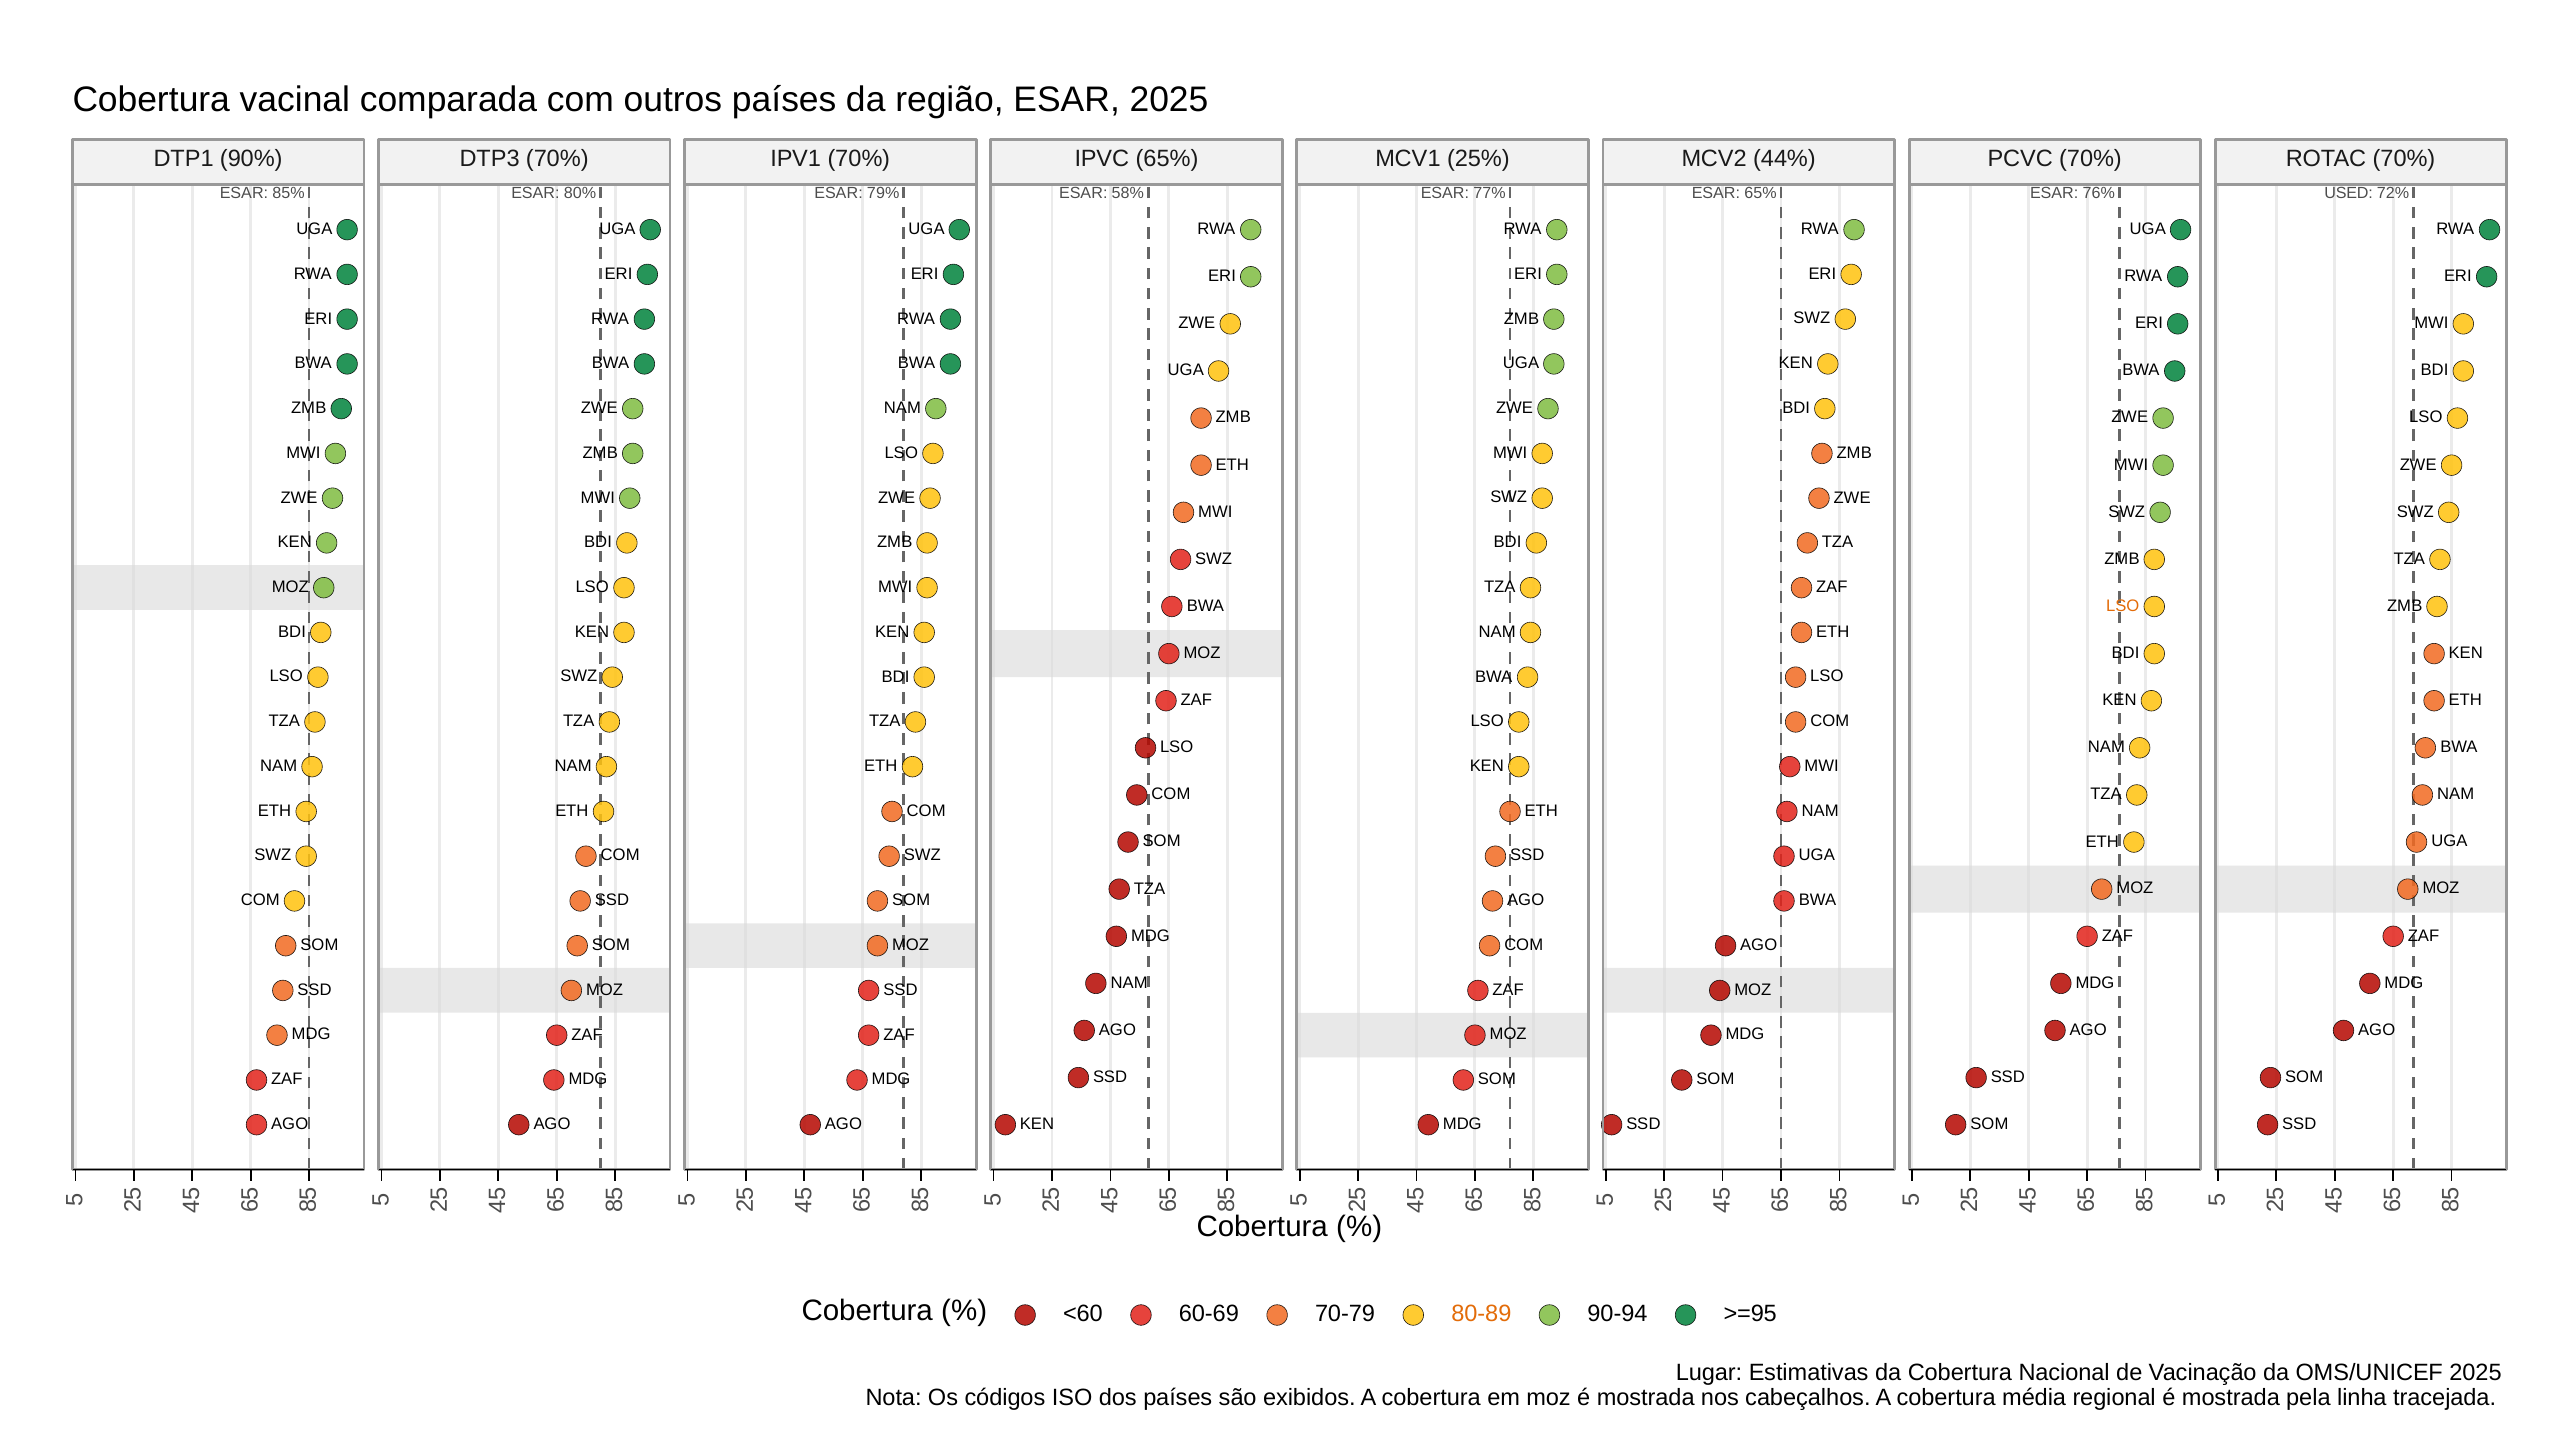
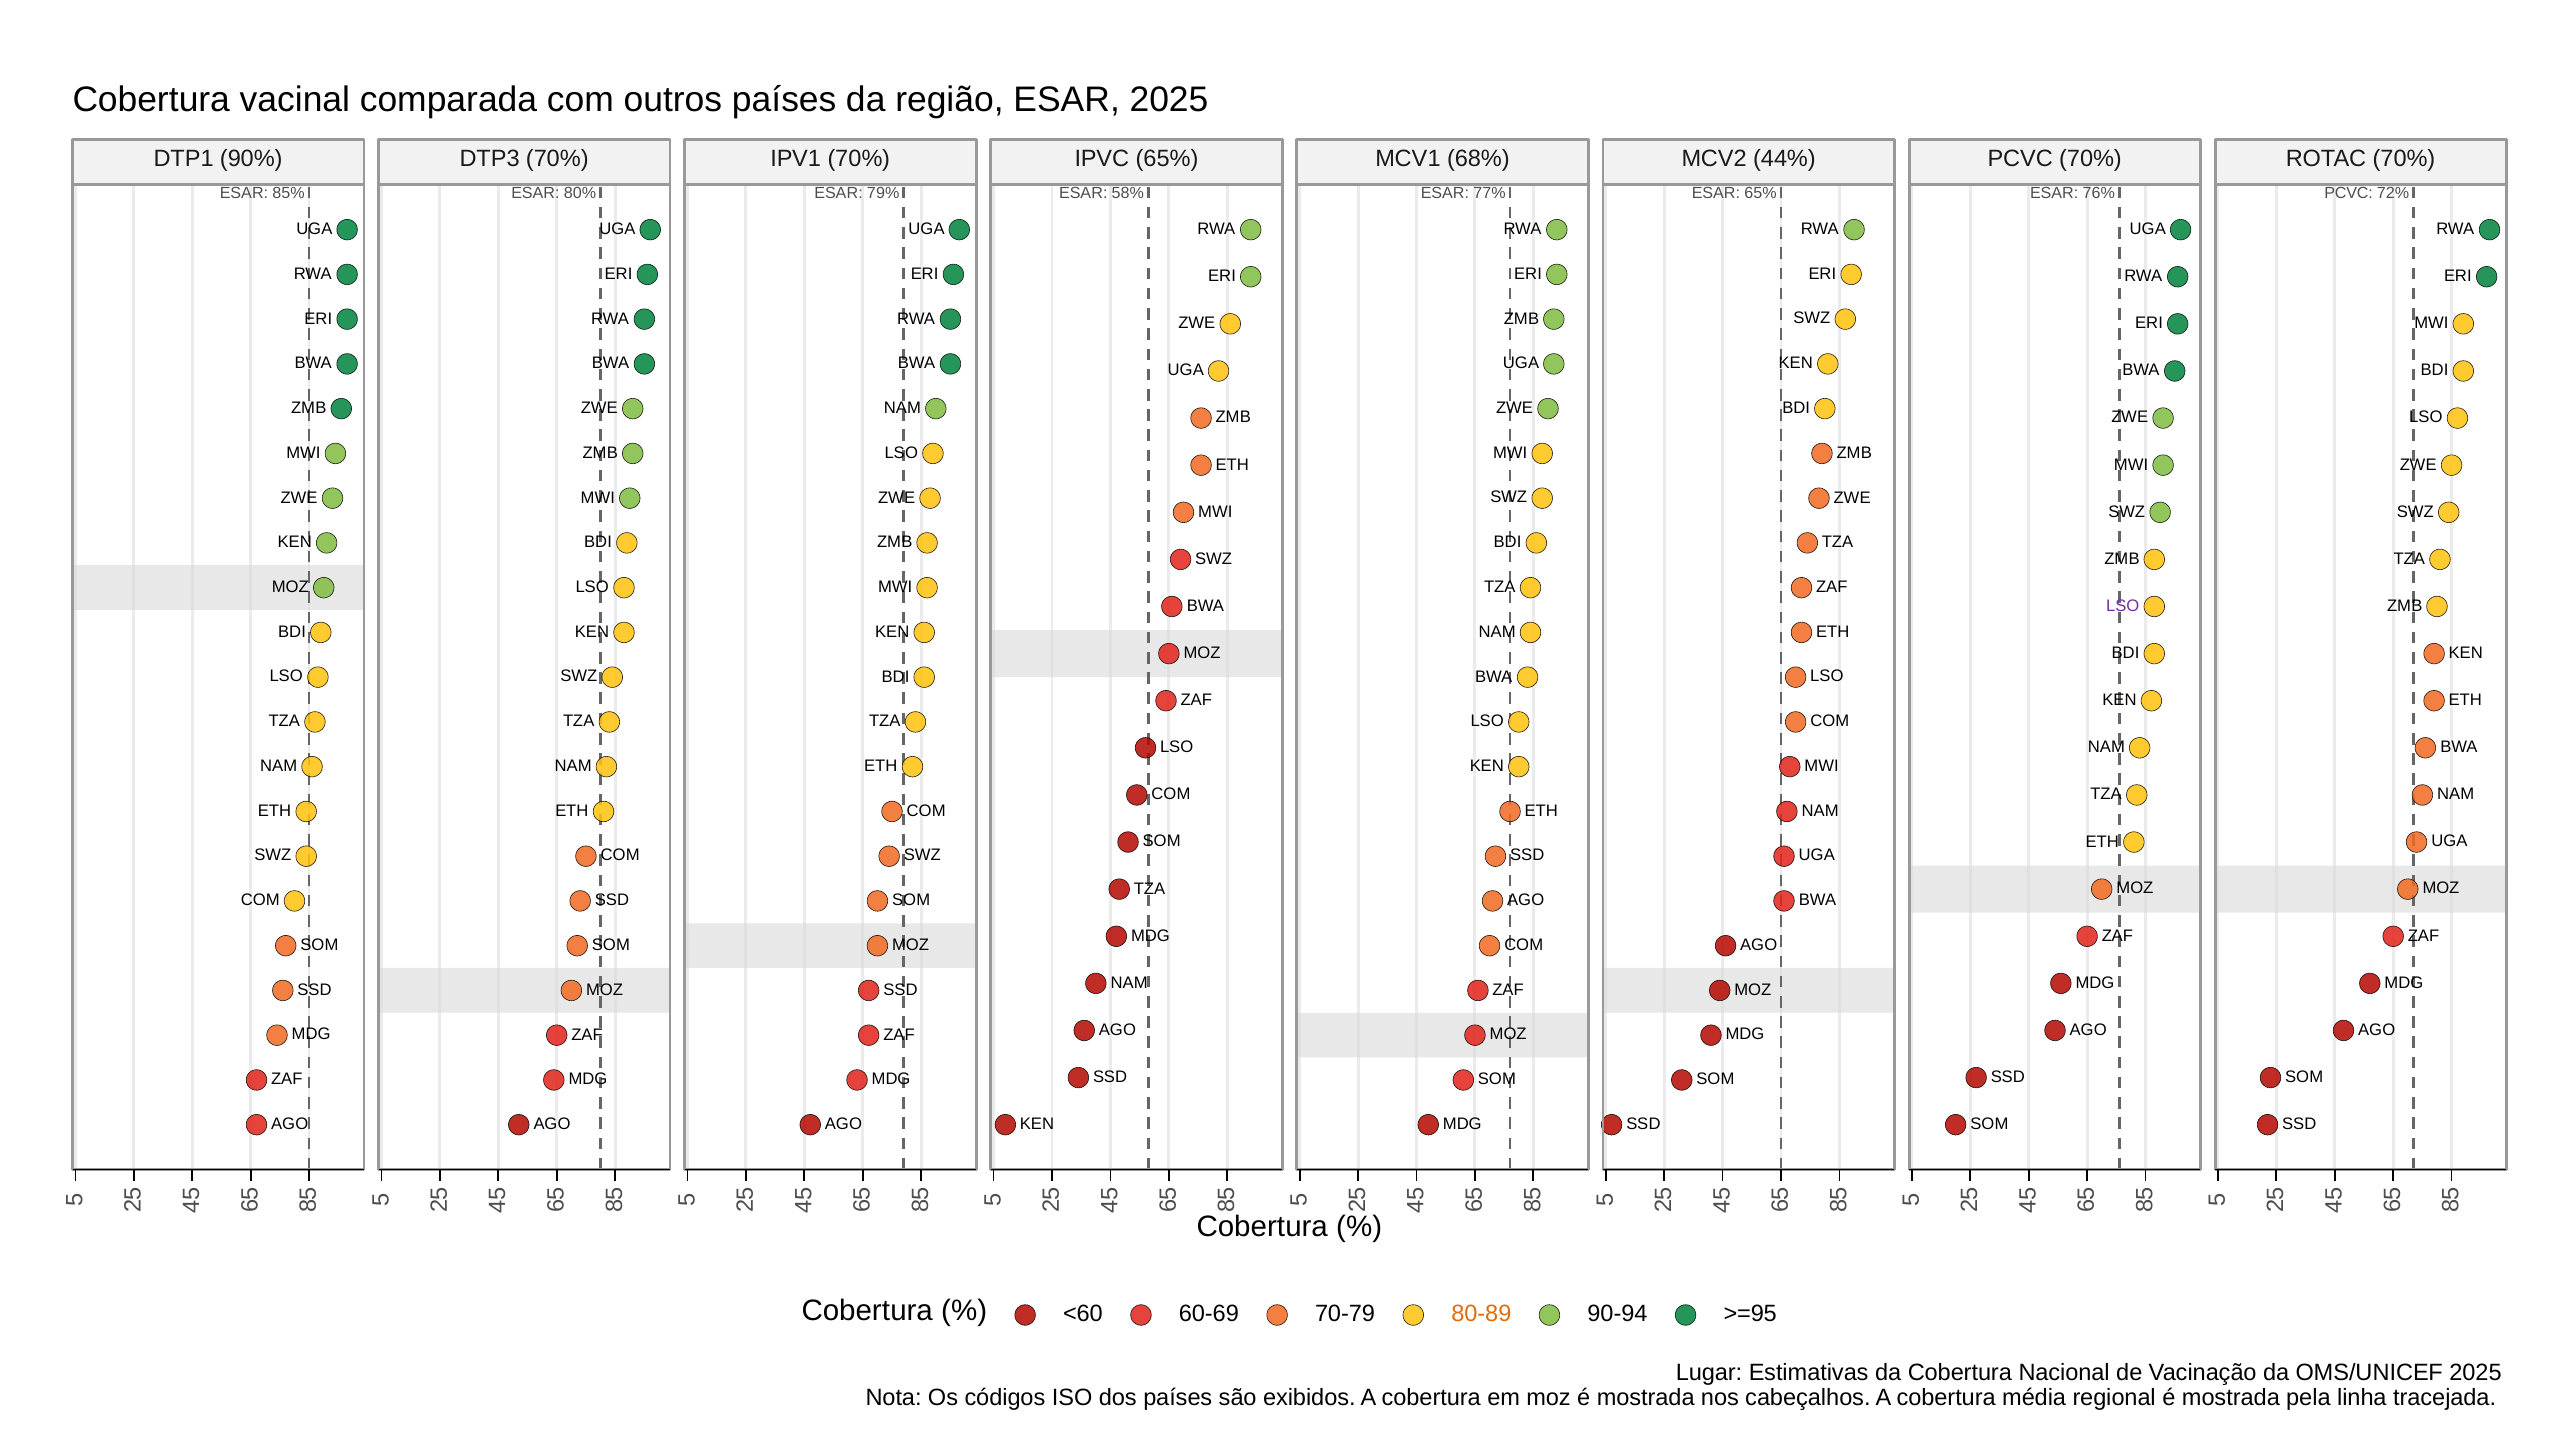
25%: 25% -> 68% (1478, 159)
USED: USED -> PCVC (2349, 193)
LSO colour: orange -> purple (2123, 606)
